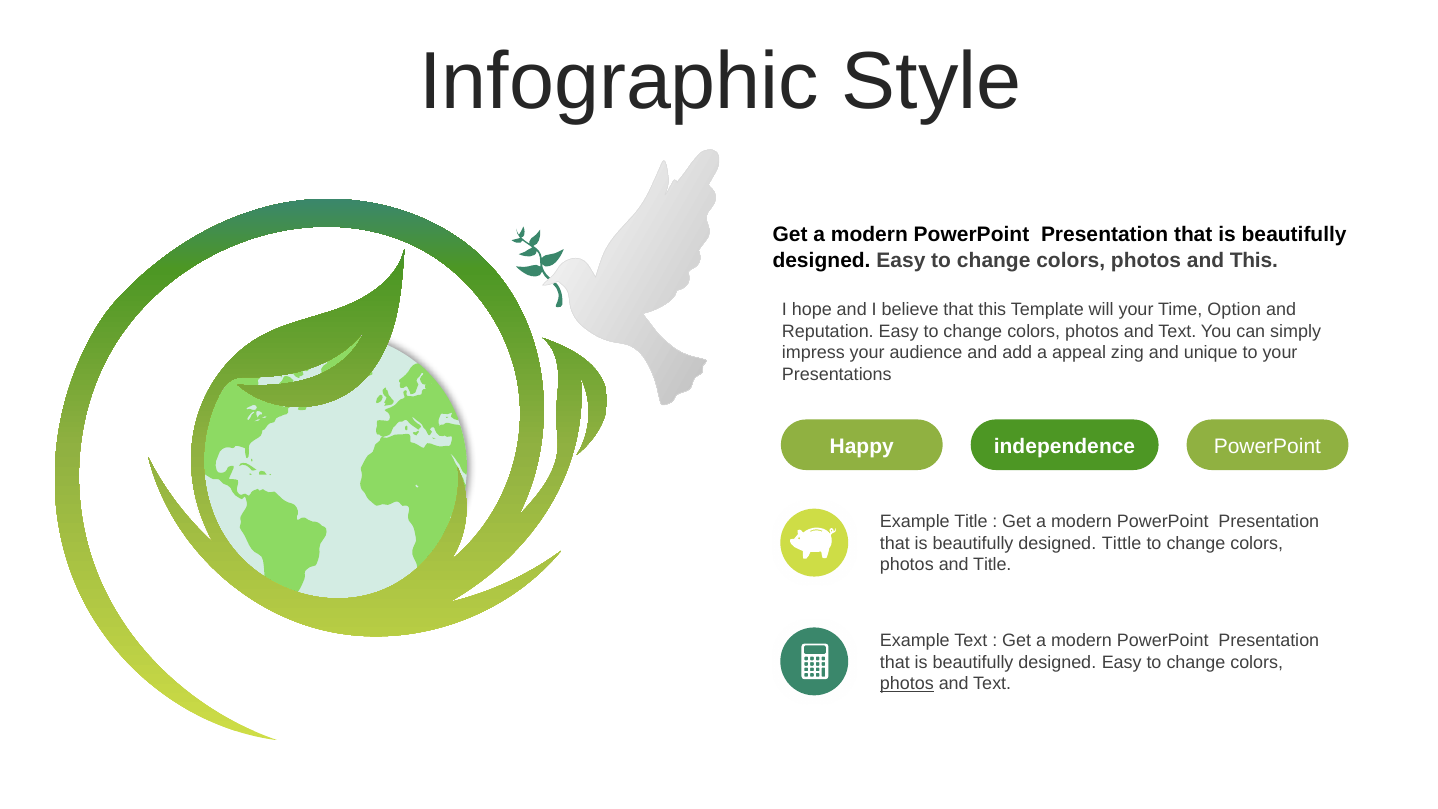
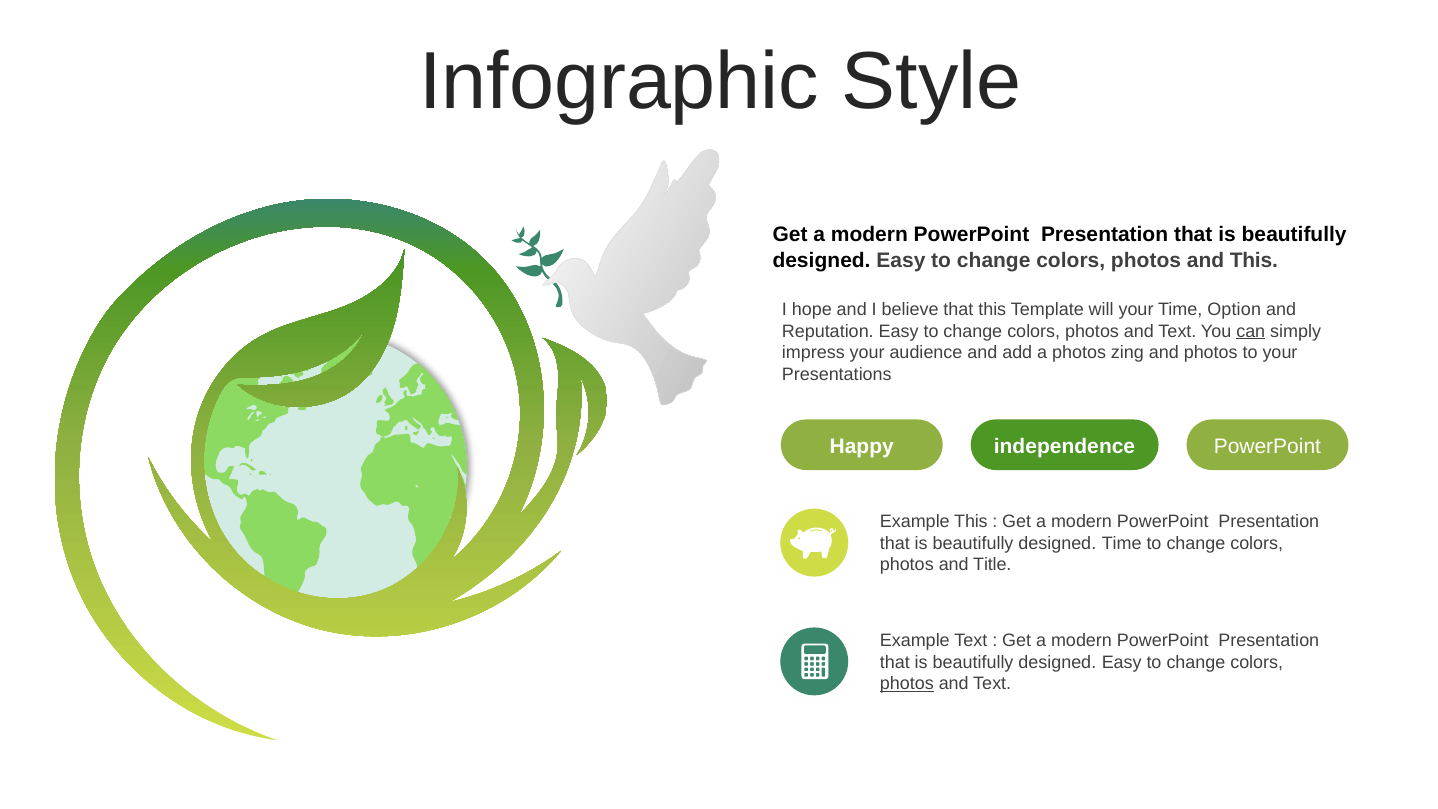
can underline: none -> present (1251, 331)
a appeal: appeal -> photos (1079, 353)
and unique: unique -> photos (1211, 353)
Example Title: Title -> This (971, 522)
designed Tittle: Tittle -> Time (1122, 543)
